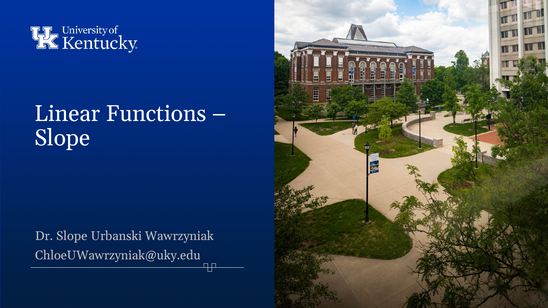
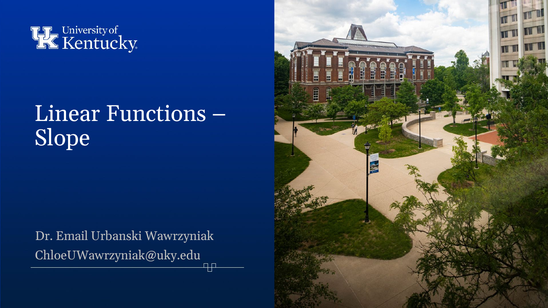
Dr Slope: Slope -> Email (72, 236)
